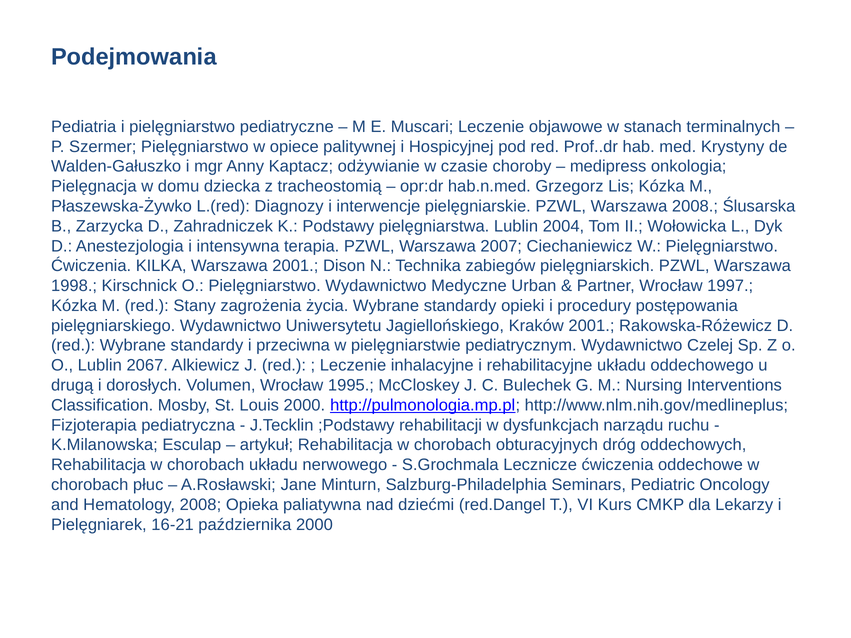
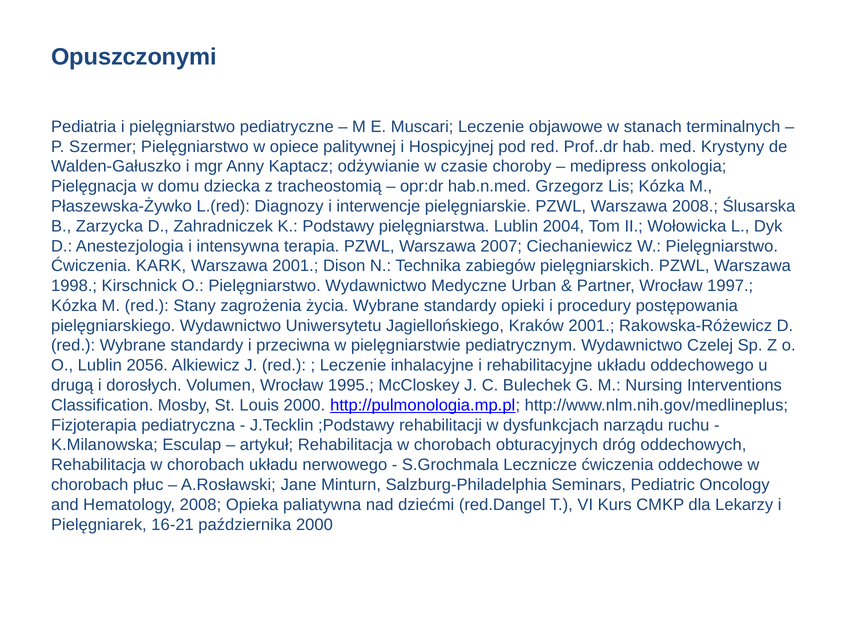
Podejmowania: Podejmowania -> Opuszczonymi (134, 57)
KILKA: KILKA -> KARK (161, 266)
2067: 2067 -> 2056 (147, 366)
